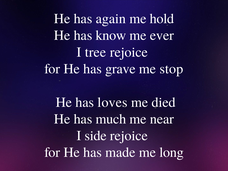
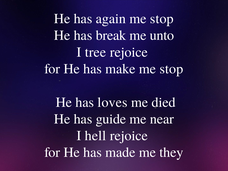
hold: hold -> stop (162, 19)
know: know -> break (111, 35)
ever: ever -> unto (162, 35)
grave: grave -> make (120, 69)
much: much -> guide (111, 119)
side: side -> hell (95, 136)
long: long -> they (171, 152)
